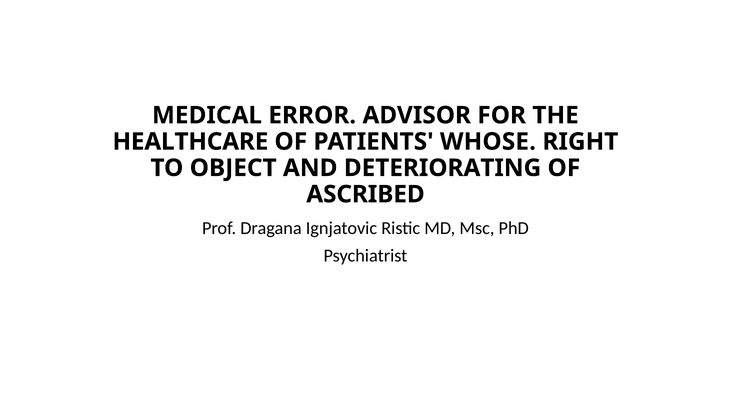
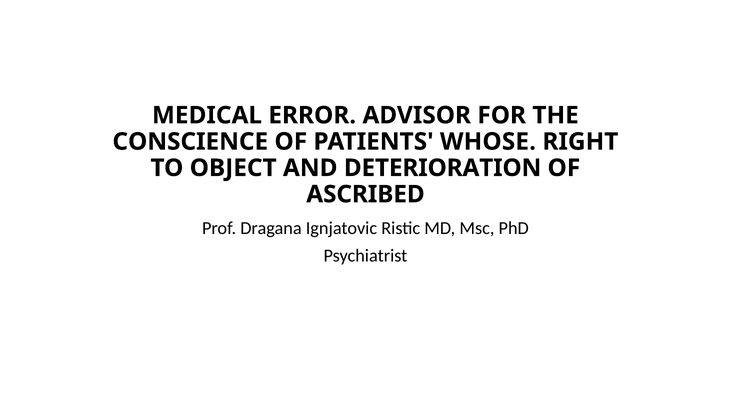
HEALTHCARE: HEALTHCARE -> CONSCIENCE (190, 142)
DETERIORATING: DETERIORATING -> DETERIORATION (443, 168)
